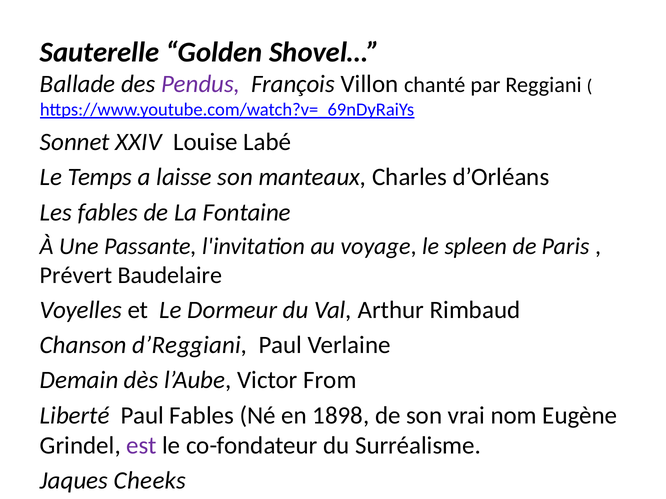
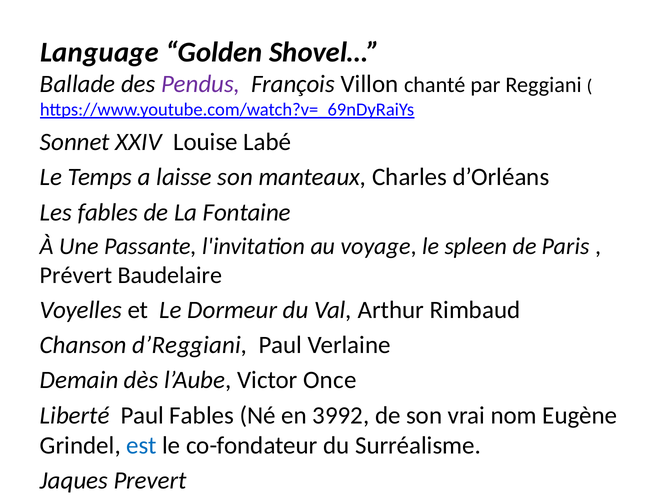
Sauterelle: Sauterelle -> Language (99, 52)
From: From -> Once (330, 381)
1898: 1898 -> 3992 (341, 416)
est colour: purple -> blue (142, 446)
Cheeks: Cheeks -> Prevert (150, 481)
